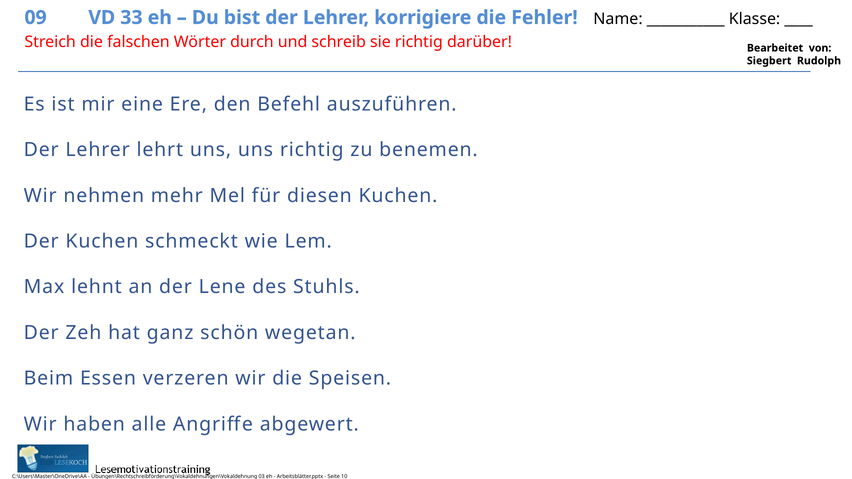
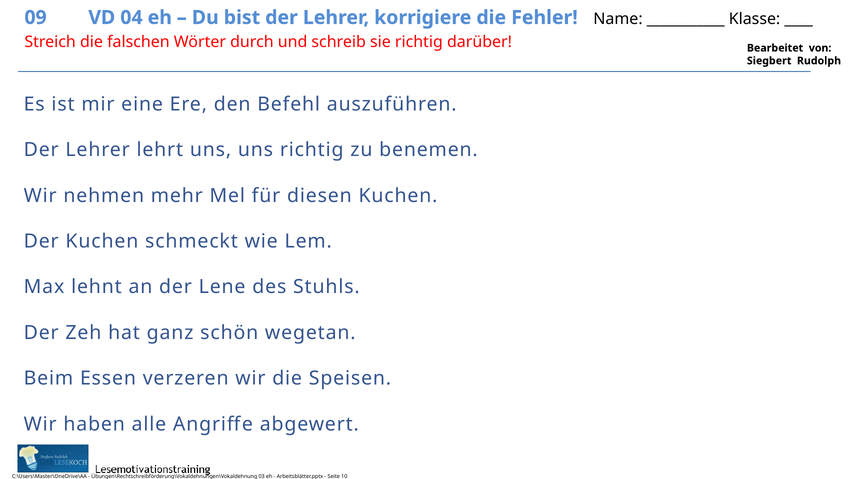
33: 33 -> 04 (131, 18)
